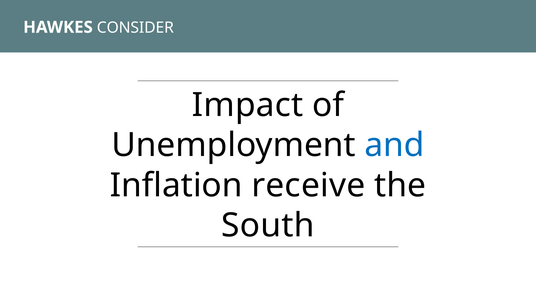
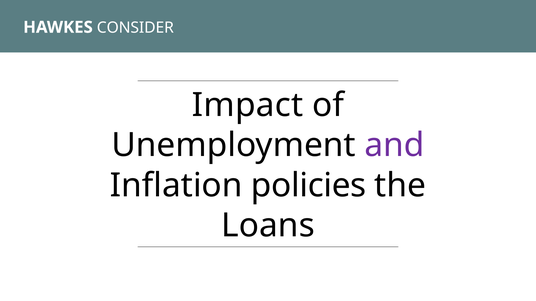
and colour: blue -> purple (394, 146)
receive: receive -> policies (309, 186)
South: South -> Loans (268, 226)
